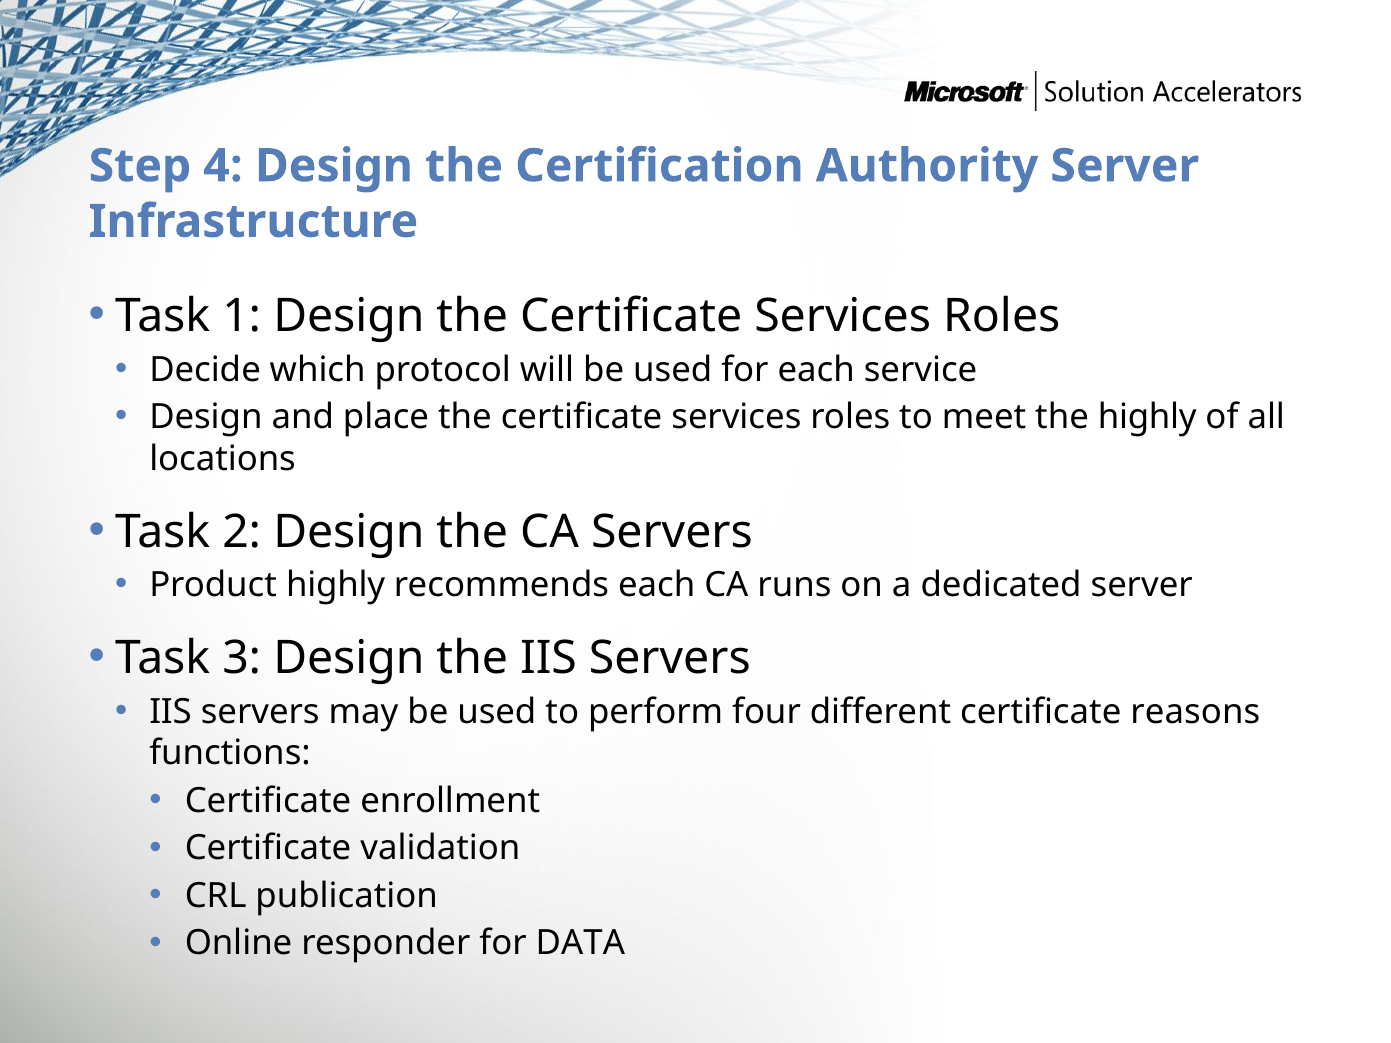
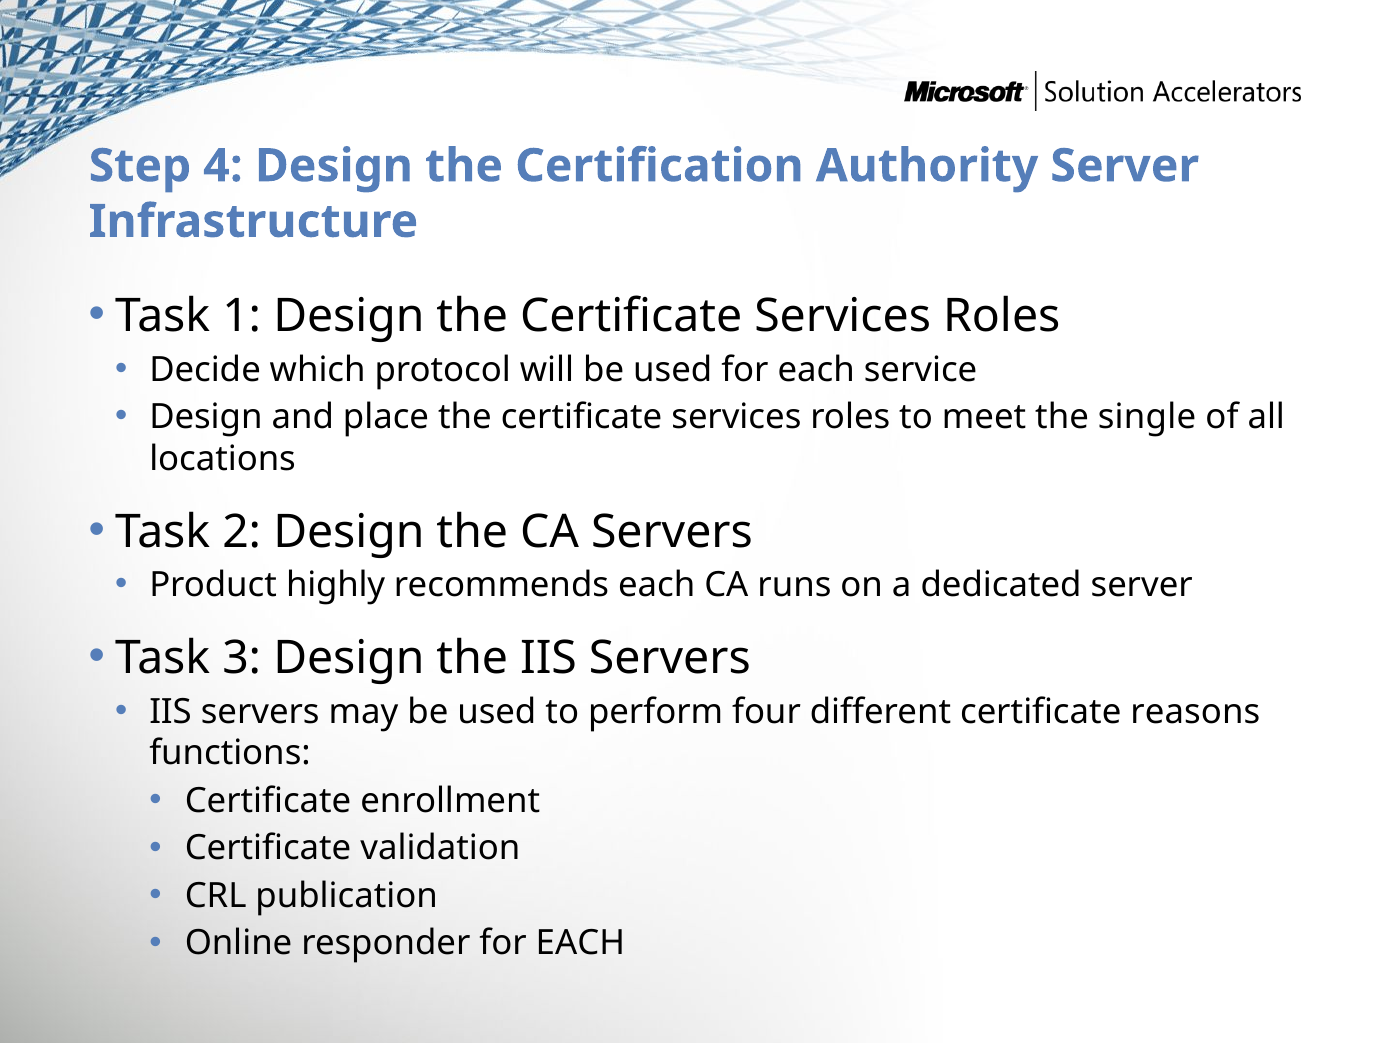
the highly: highly -> single (1147, 417)
responder for DATA: DATA -> EACH (580, 944)
